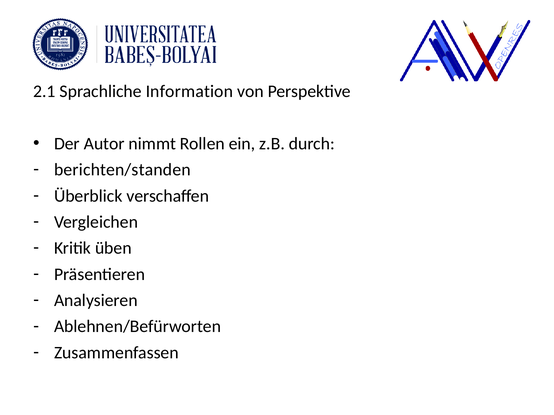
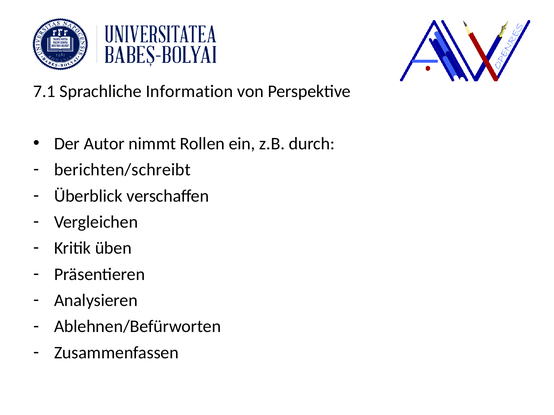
2.1: 2.1 -> 7.1 (44, 91)
berichten/standen: berichten/standen -> berichten/schreibt (122, 170)
